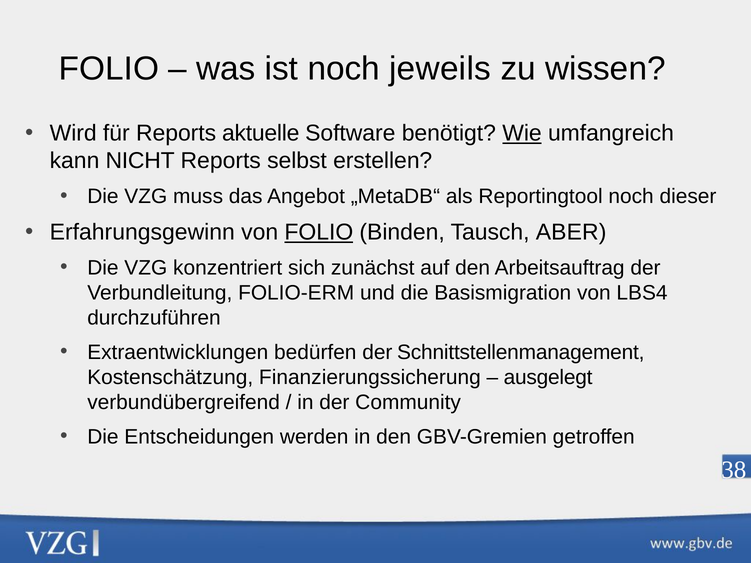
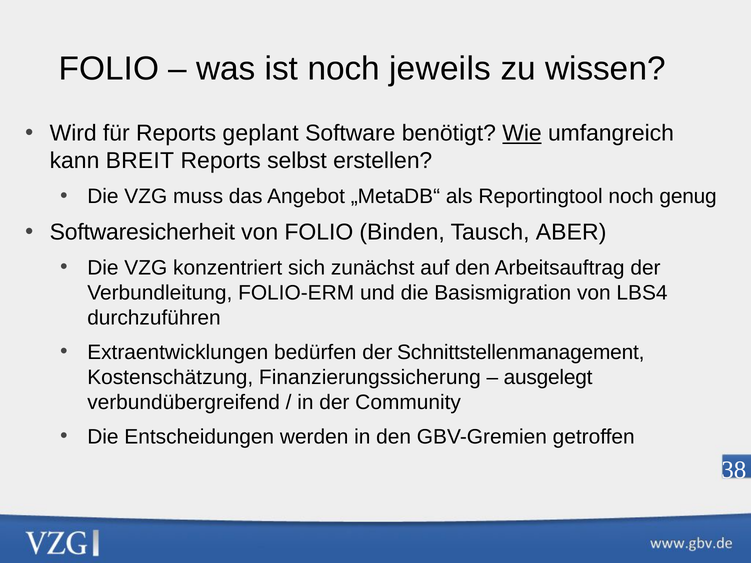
aktuelle: aktuelle -> geplant (261, 133)
NICHT: NICHT -> BREIT (140, 161)
dieser: dieser -> genug (688, 197)
Erfahrungsgewinn: Erfahrungsgewinn -> Softwaresicherheit (142, 232)
FOLIO underline: present -> none (319, 232)
